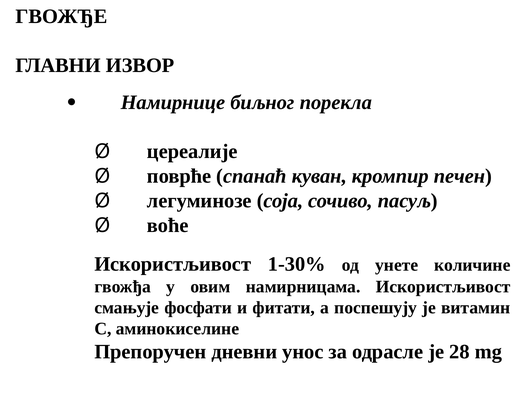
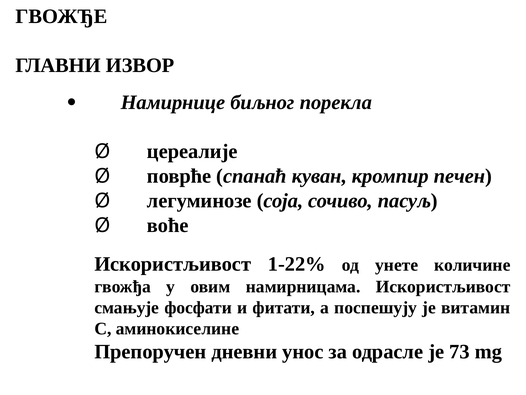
1-30%: 1-30% -> 1-22% (297, 264)
28: 28 -> 73 (460, 351)
